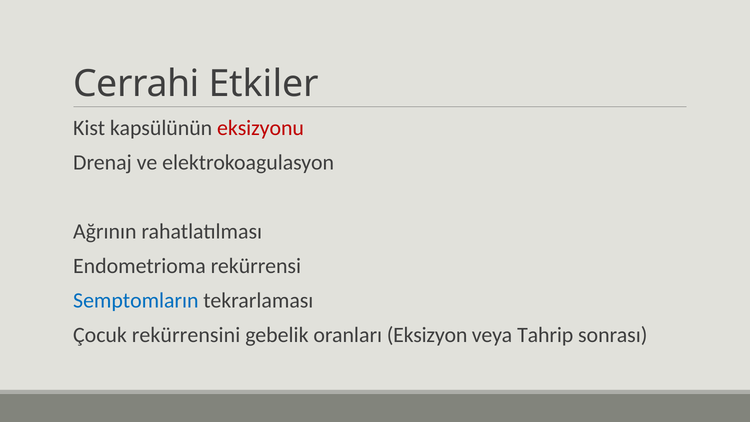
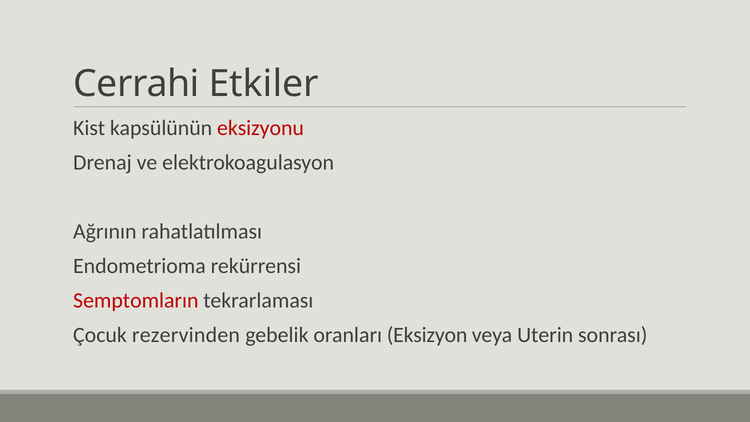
Semptomların colour: blue -> red (136, 301)
rekürrensini: rekürrensini -> rezervinden (186, 335)
Tahrip: Tahrip -> Uterin (545, 335)
